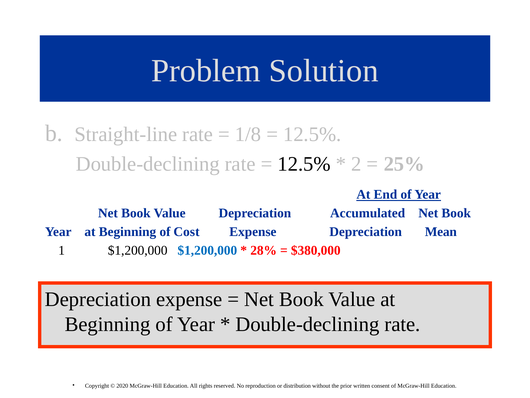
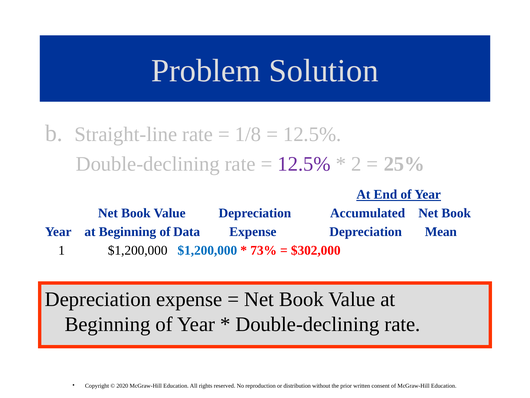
12.5% colour: black -> purple (304, 164)
Cost: Cost -> Data (187, 231)
28%: 28% -> 73% (264, 250)
$380,000: $380,000 -> $302,000 (316, 250)
